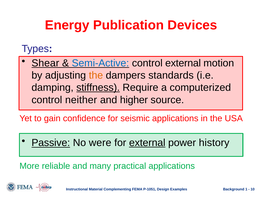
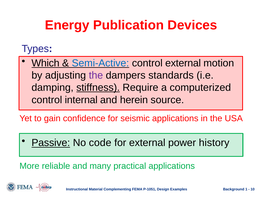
Shear: Shear -> Which (45, 63)
the colour: orange -> purple (96, 75)
neither: neither -> internal (81, 100)
higher: higher -> herein (134, 100)
were: were -> code (100, 143)
external underline: present -> none (147, 143)
